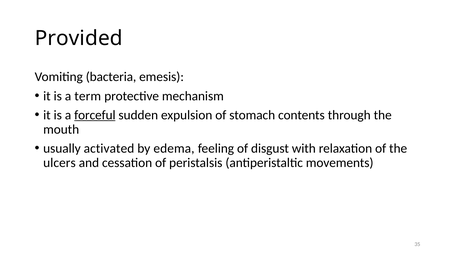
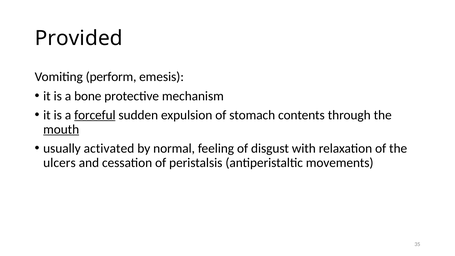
bacteria: bacteria -> perform (111, 77)
term: term -> bone (88, 96)
mouth underline: none -> present (61, 129)
edema: edema -> normal (174, 148)
